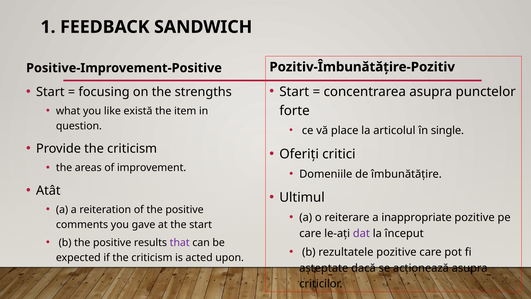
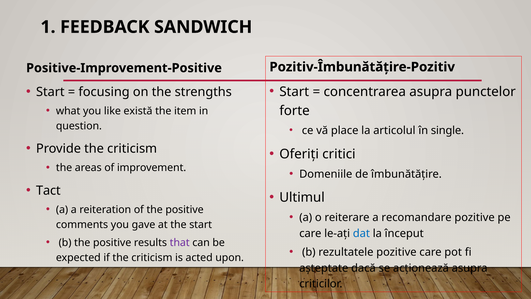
Atât: Atât -> Tact (48, 190)
inappropriate: inappropriate -> recomandare (416, 217)
dat colour: purple -> blue (361, 233)
